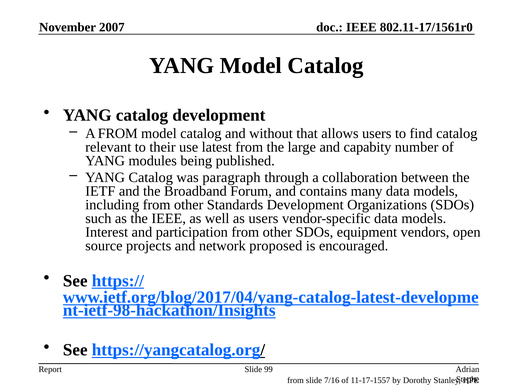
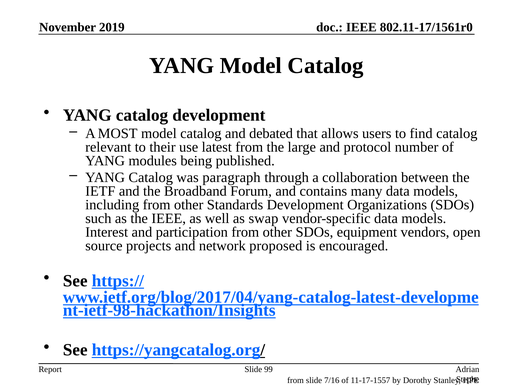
2007: 2007 -> 2019 (112, 27)
A FROM: FROM -> MOST (118, 133)
without: without -> debated (271, 133)
capabity: capabity -> protocol (367, 147)
as users: users -> swap (263, 218)
